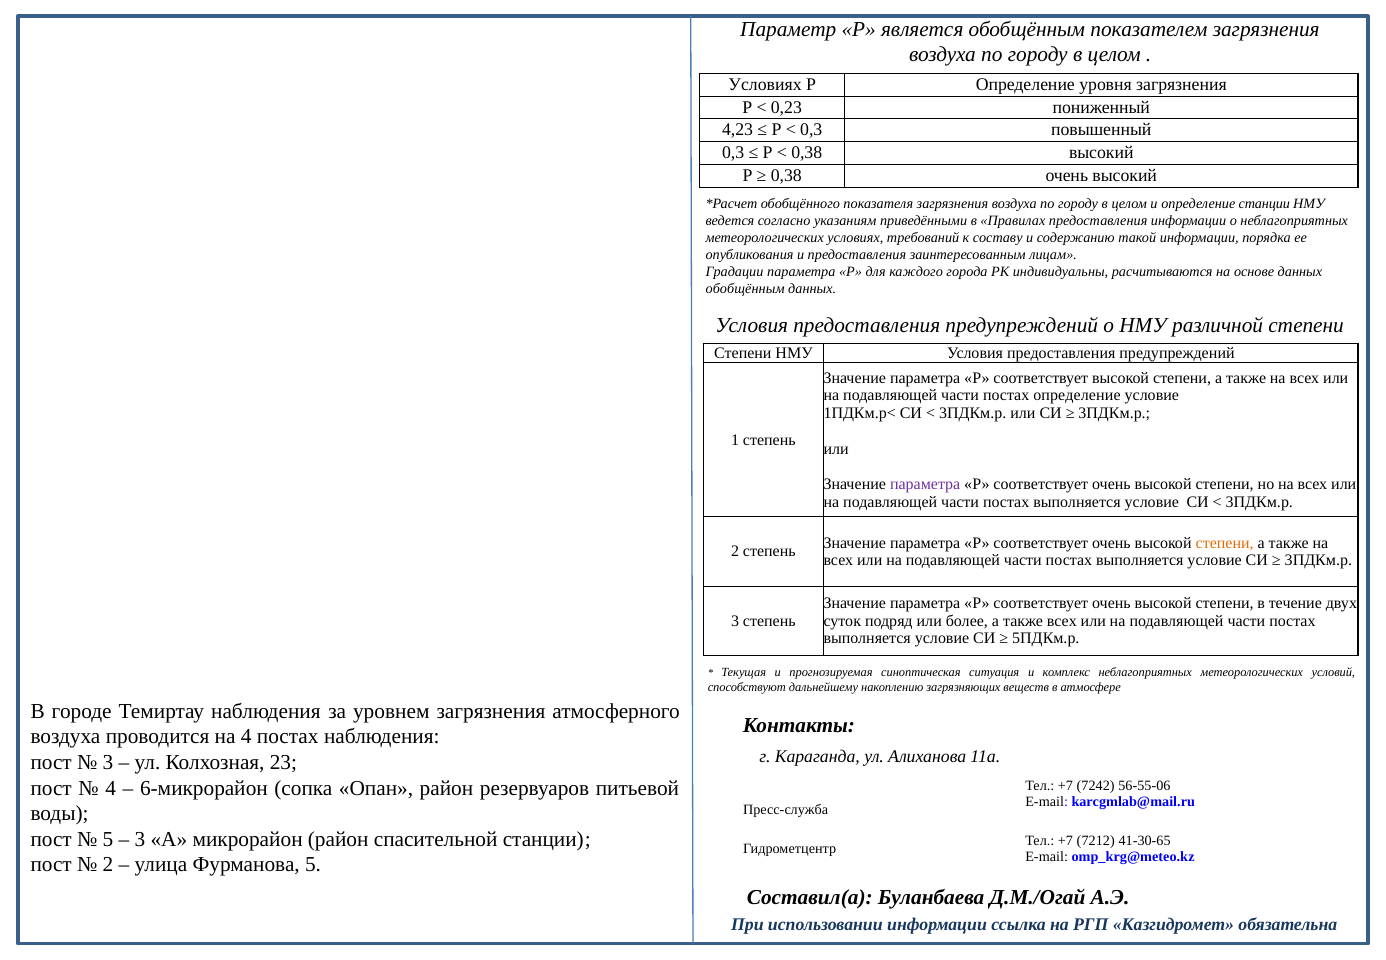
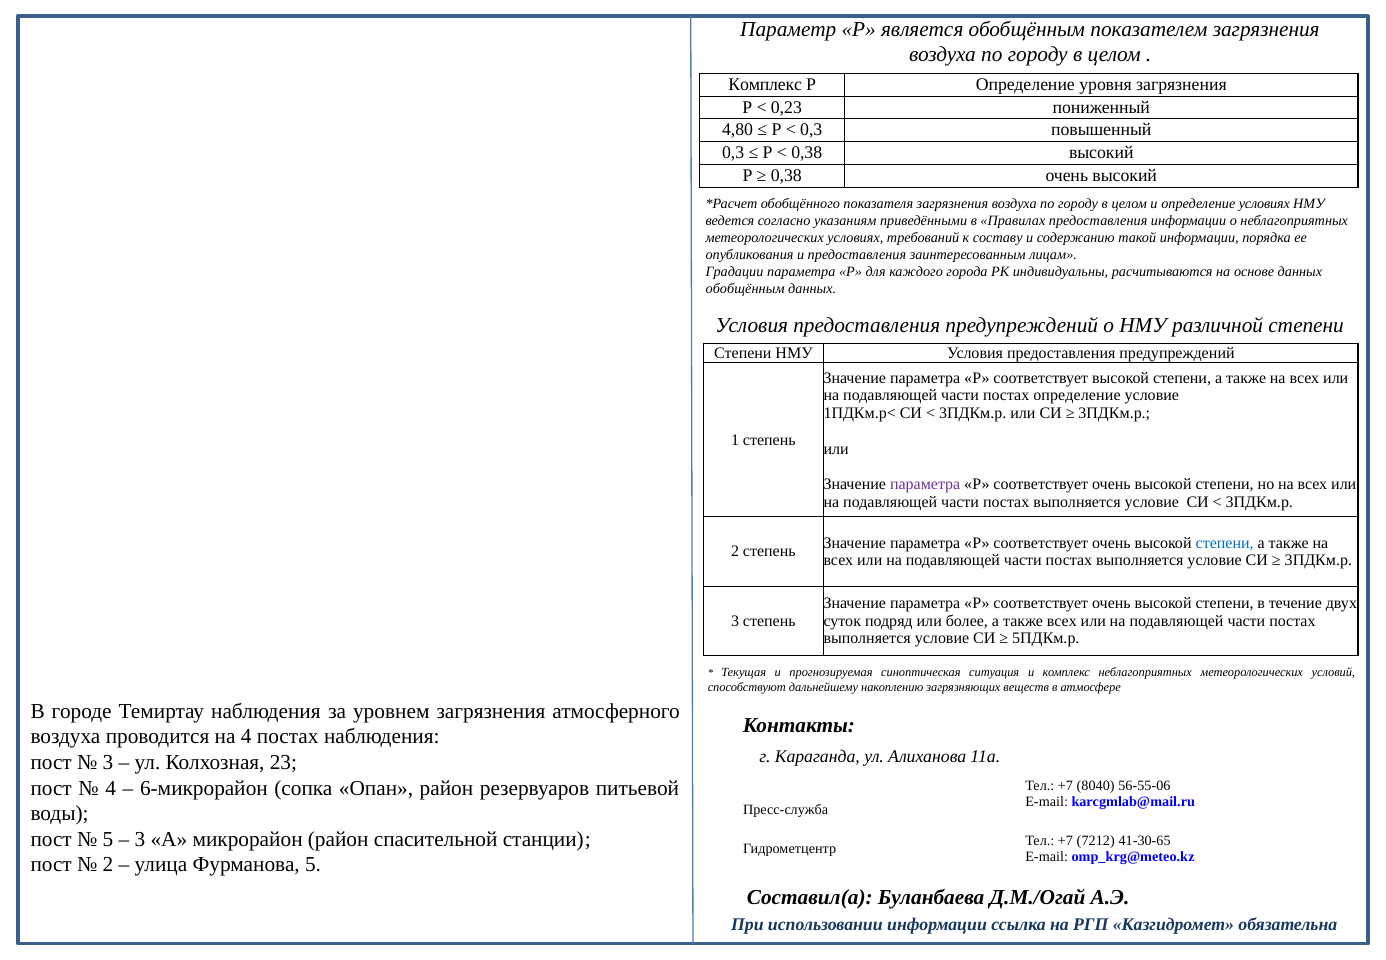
Условиях: Условиях -> Комплекс (765, 84)
4,23: 4,23 -> 4,80 (738, 130)
определение станции: станции -> условиях (1264, 204)
степени colour: orange -> blue (1225, 542)
7242: 7242 -> 8040 (1096, 785)
